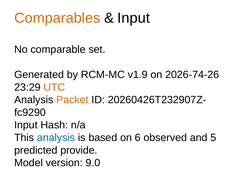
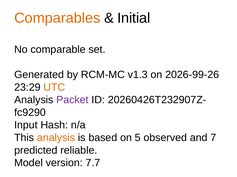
Input: Input -> Initial (134, 18)
v1.9: v1.9 -> v1.3 (138, 75)
2026-74-26: 2026-74-26 -> 2026-99-26 (192, 75)
Packet colour: orange -> purple (72, 100)
analysis colour: blue -> orange (56, 138)
6: 6 -> 5 (138, 138)
5: 5 -> 7 (213, 138)
provide: provide -> reliable (79, 151)
9.0: 9.0 -> 7.7 (93, 163)
